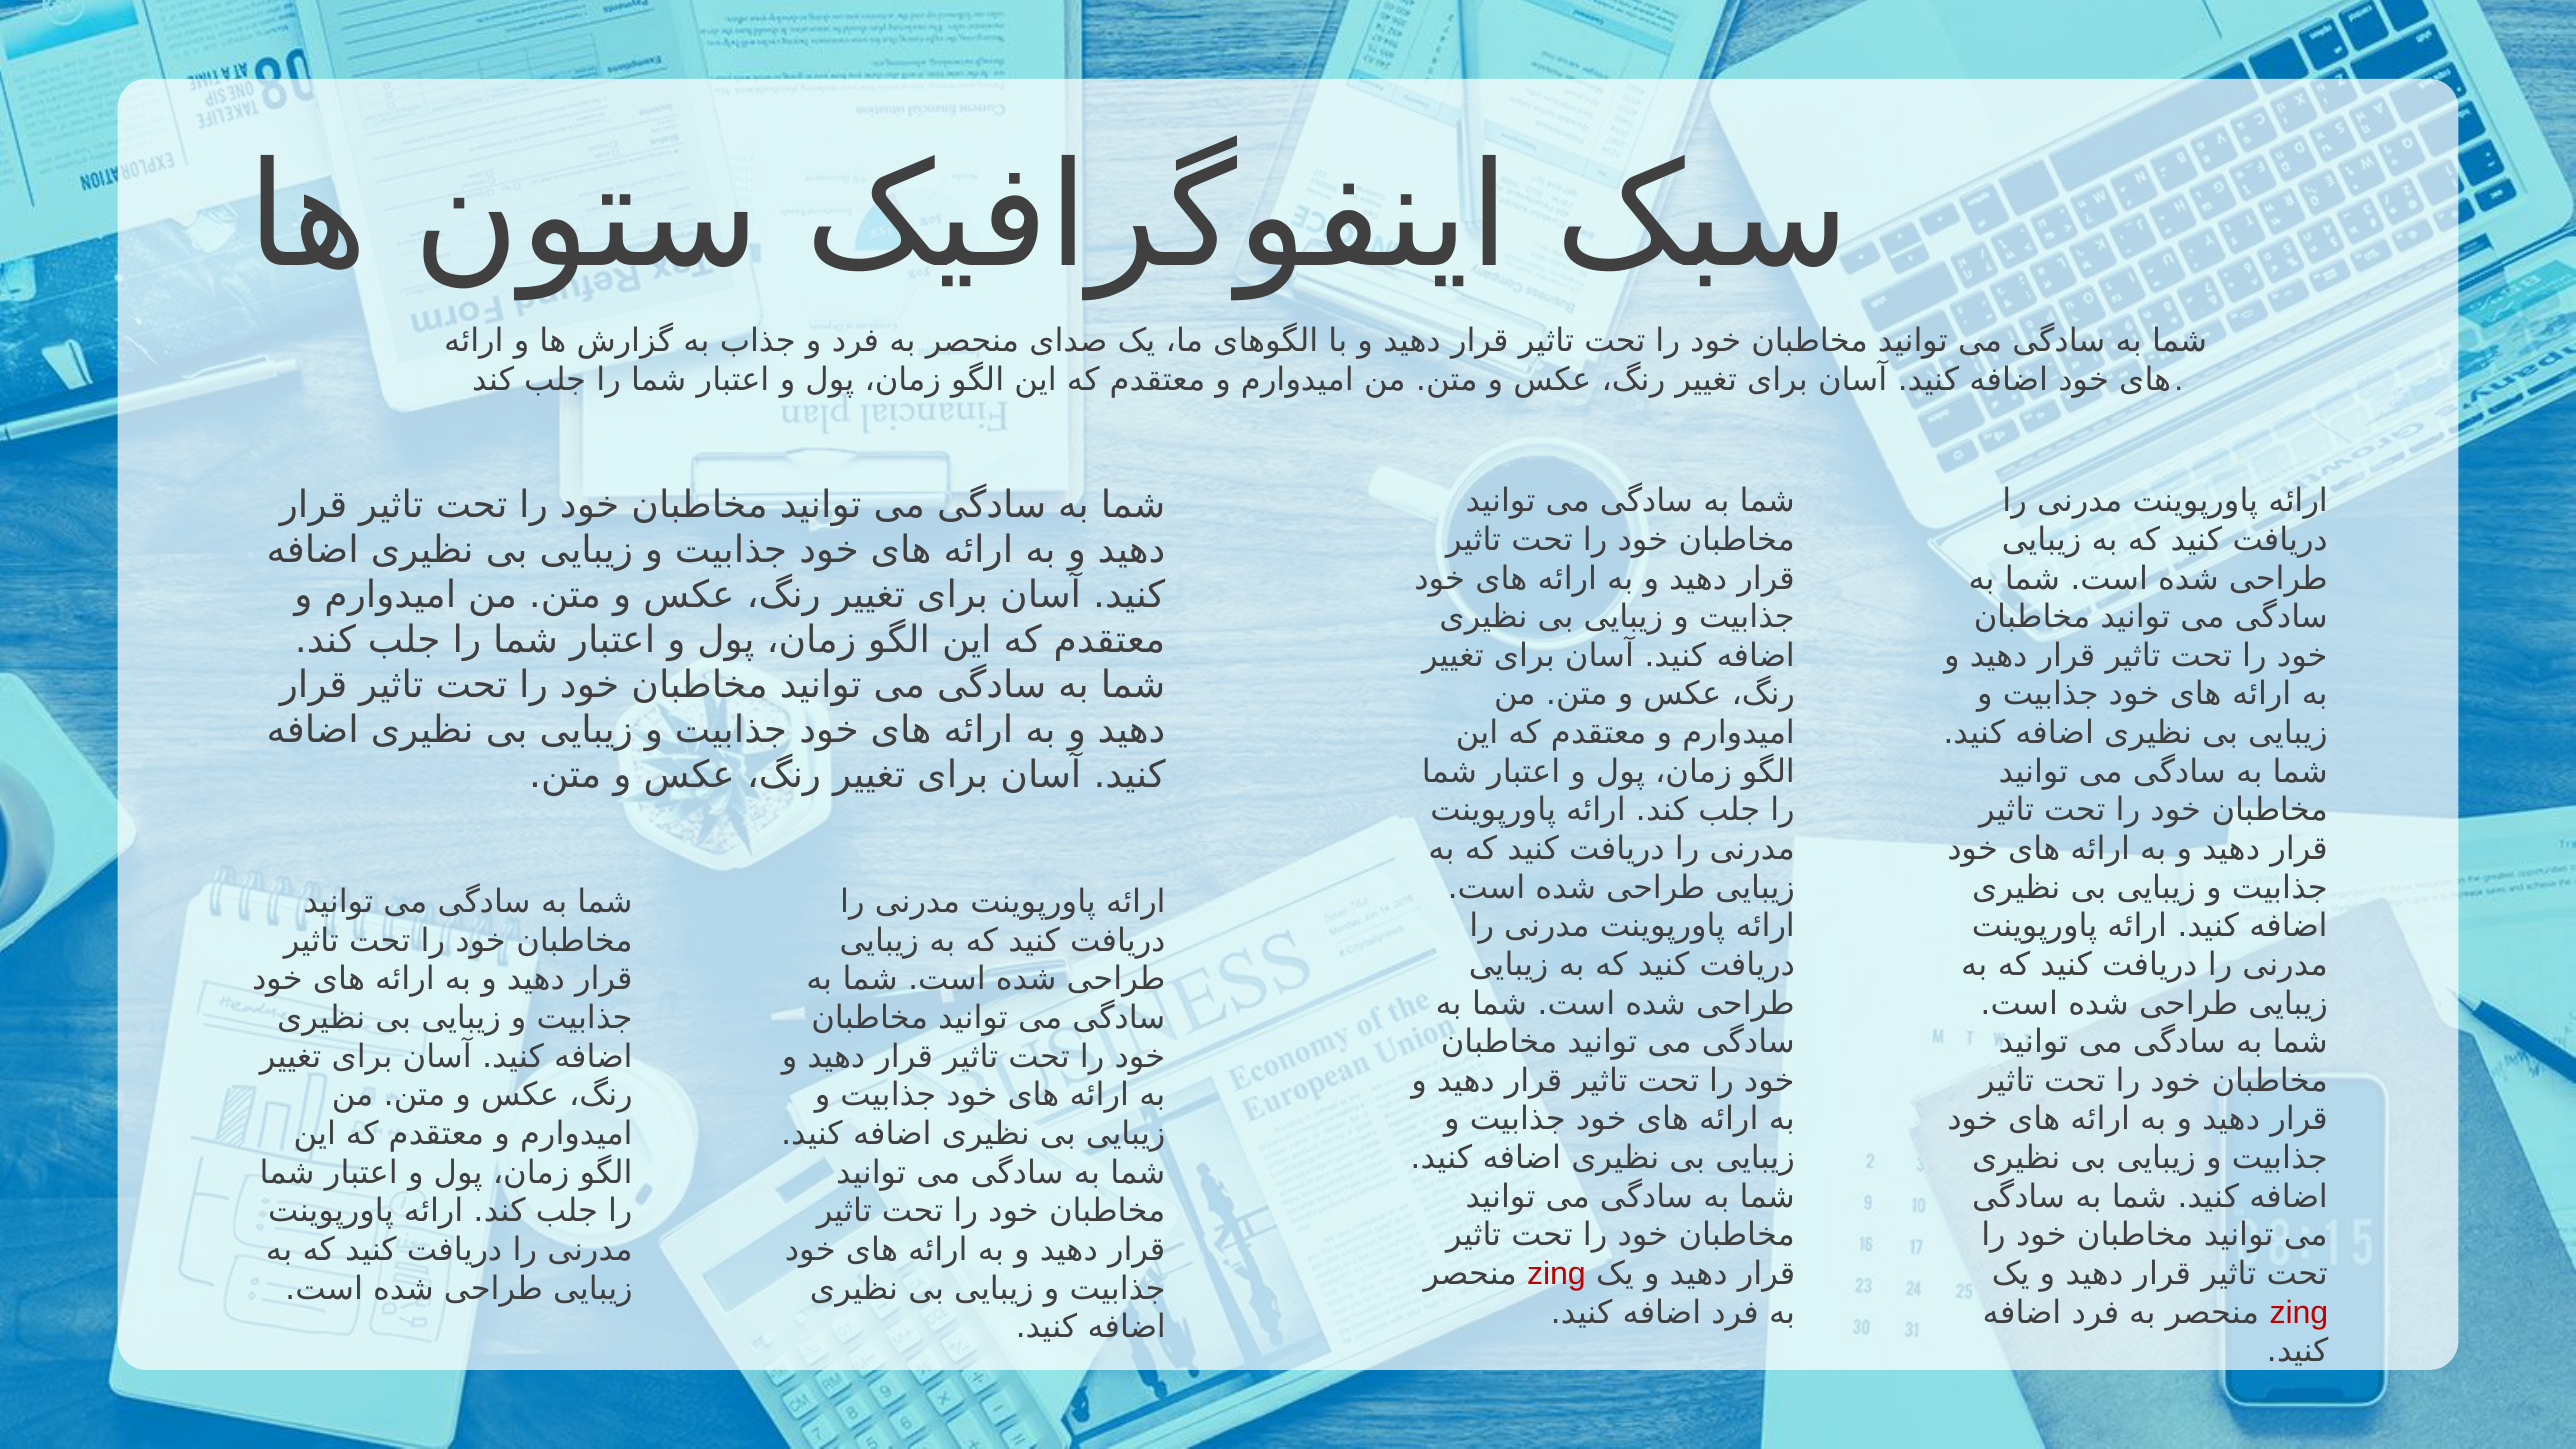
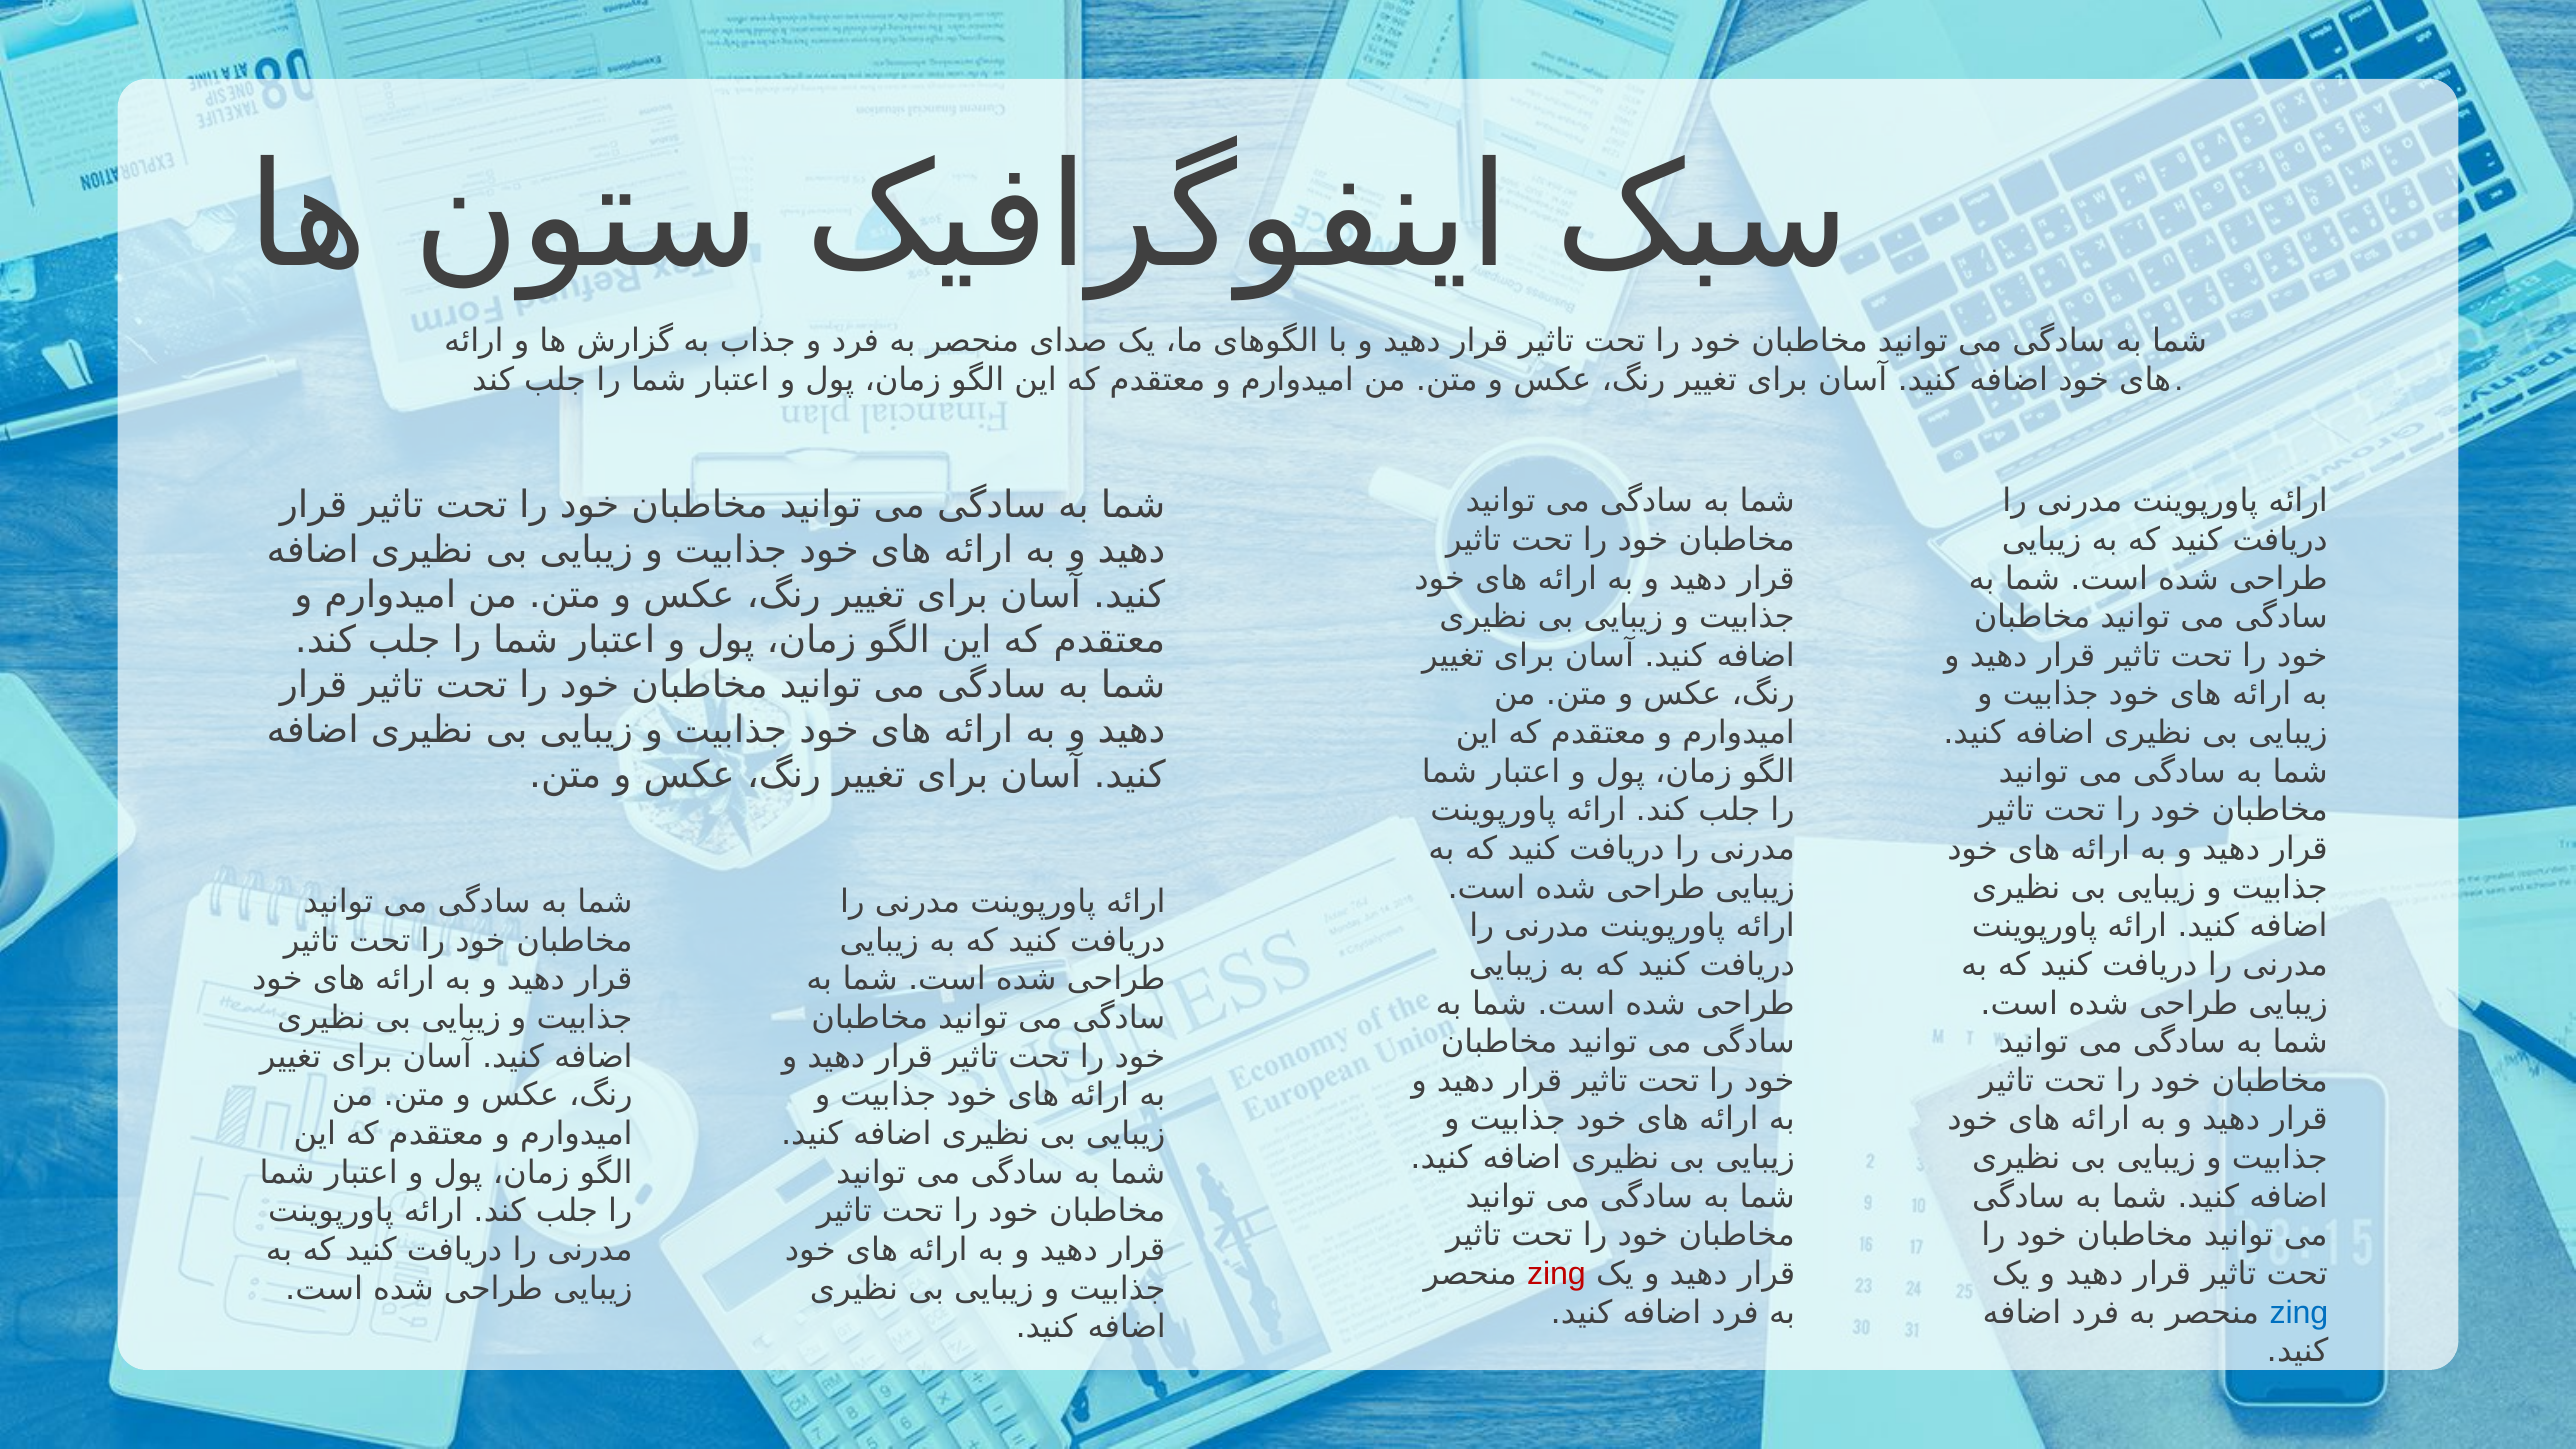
zing colour: red -> blue (2299, 1313)
